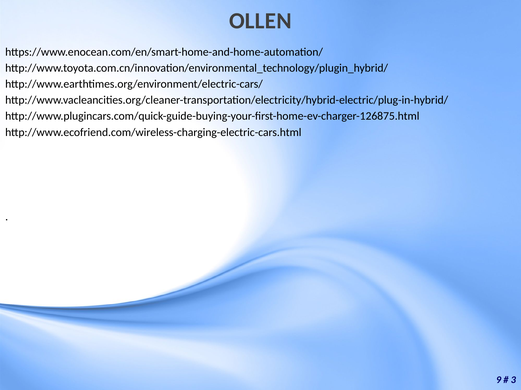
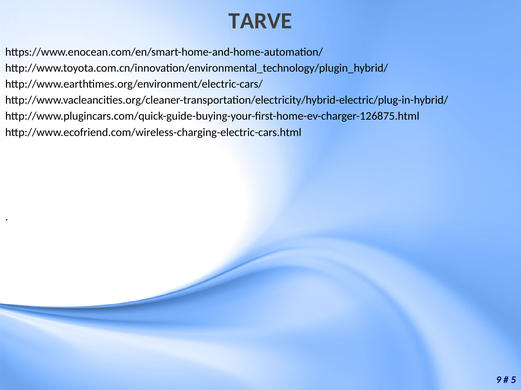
OLLEN: OLLEN -> TARVE (260, 21)
3: 3 -> 5 (513, 380)
